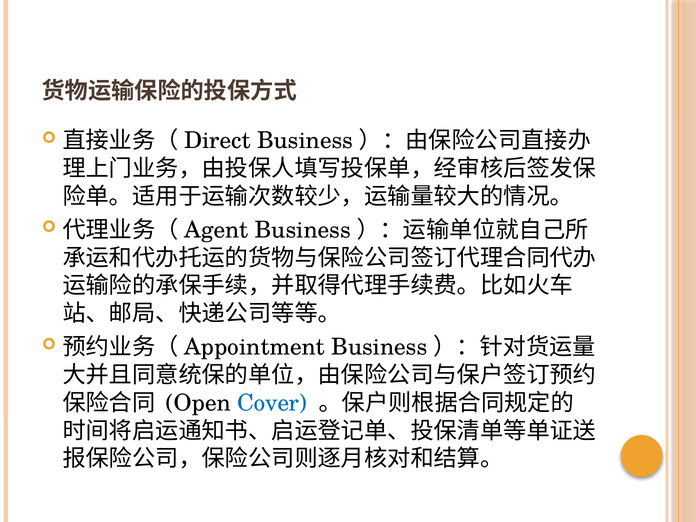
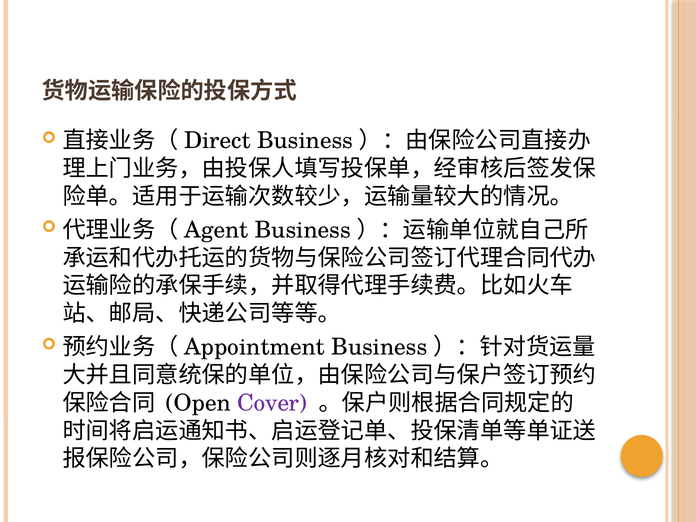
Cover colour: blue -> purple (272, 403)
